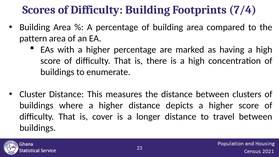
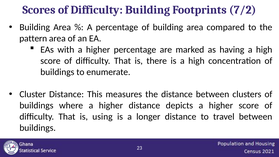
7/4: 7/4 -> 7/2 (243, 10)
cover: cover -> using (102, 117)
